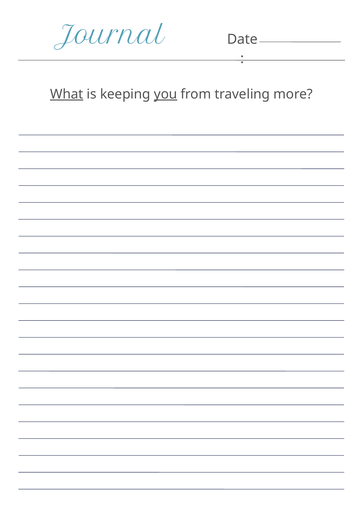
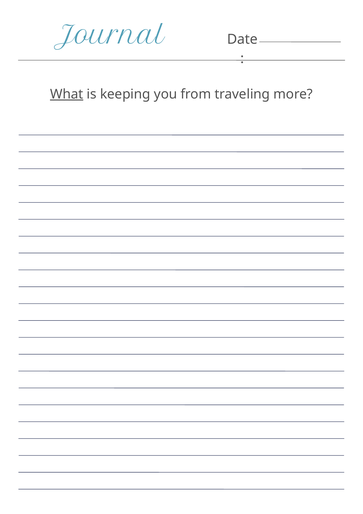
you underline: present -> none (166, 94)
